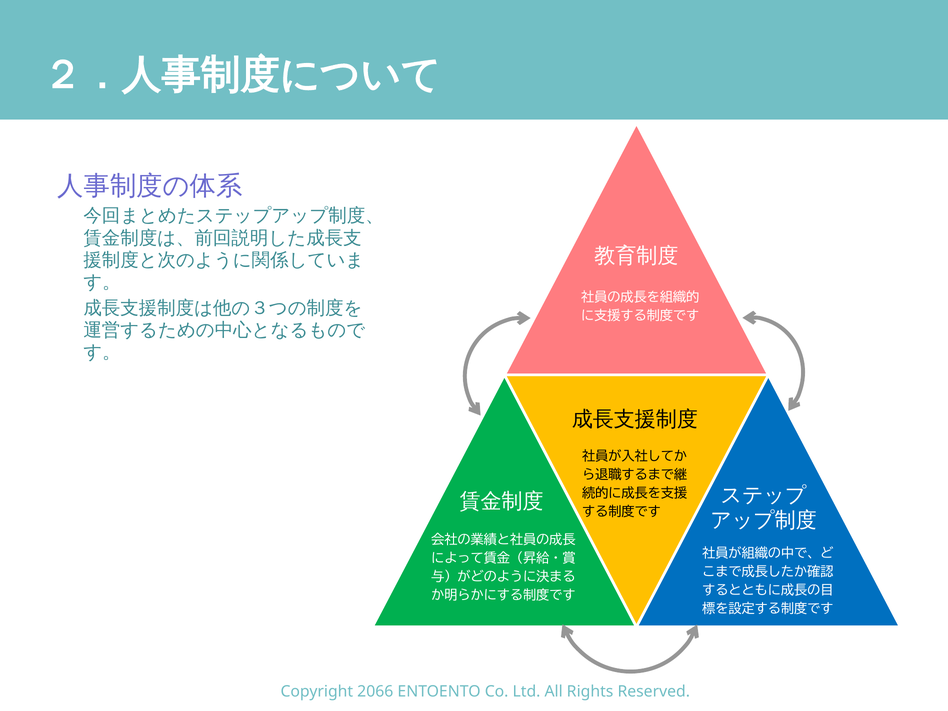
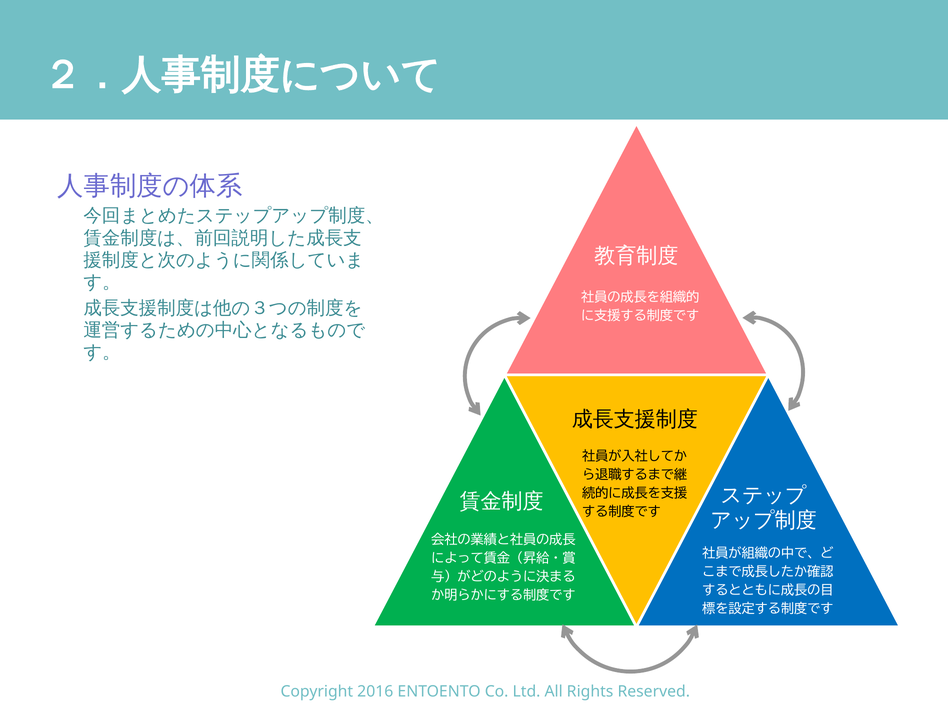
2066: 2066 -> 2016 (375, 692)
